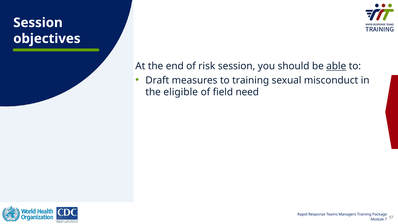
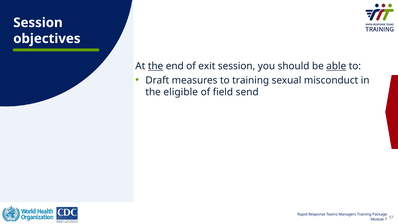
the underline: none -> present (156, 66)
risk: risk -> exit (207, 66)
need: need -> send (247, 92)
